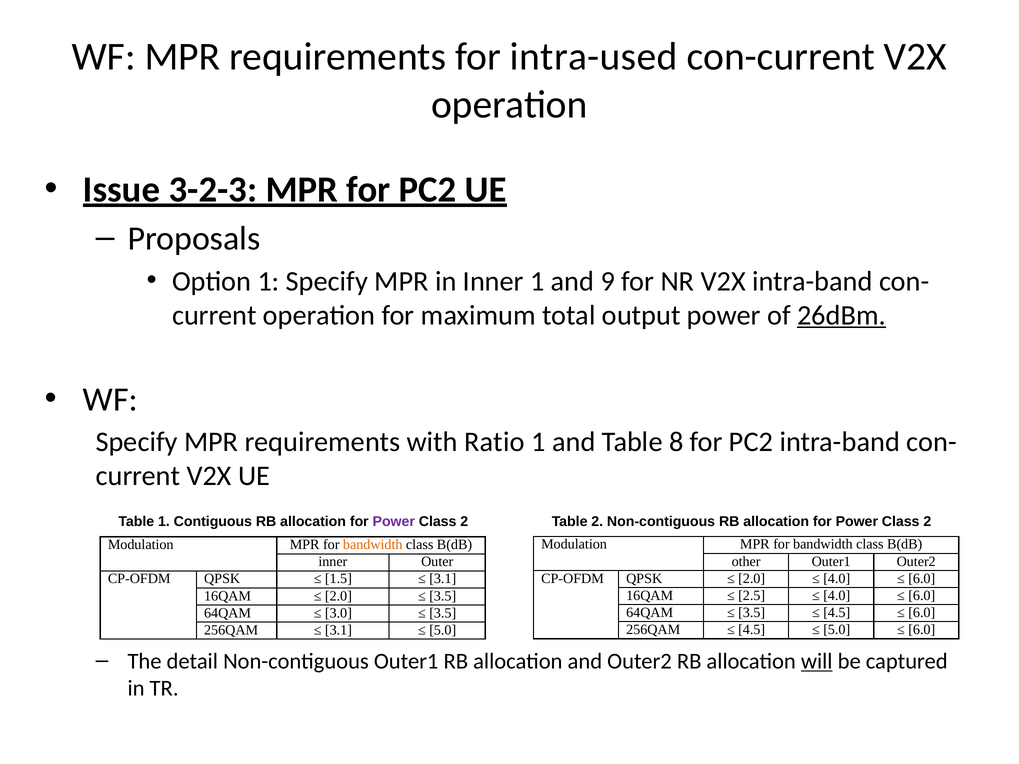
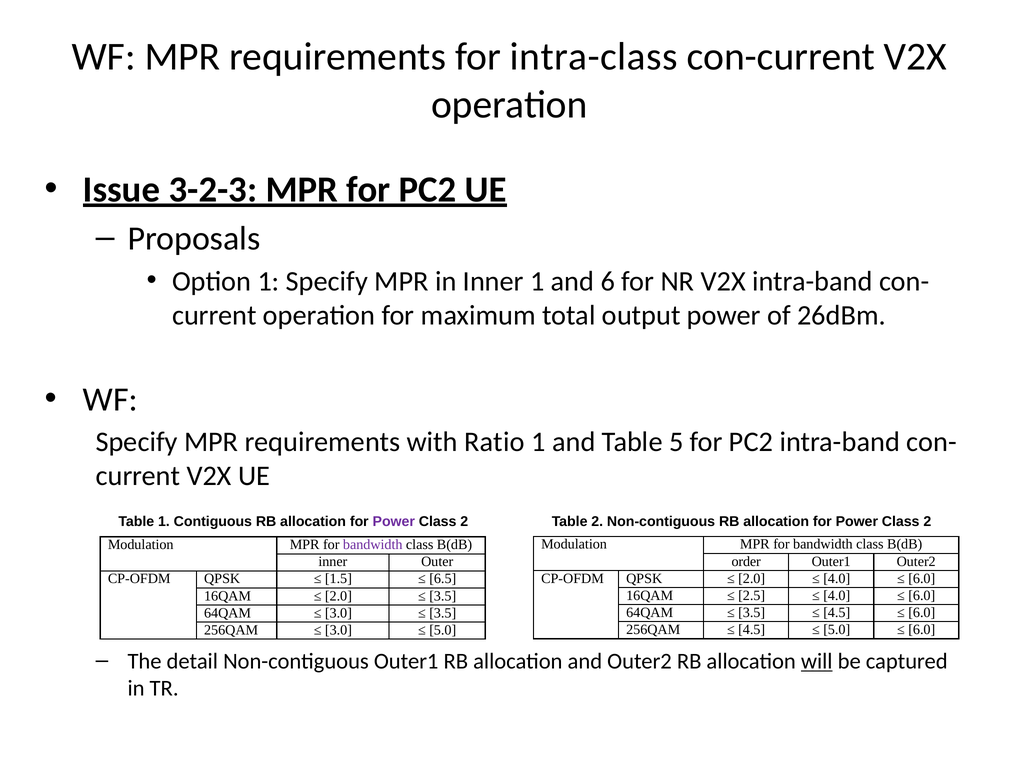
intra-used: intra-used -> intra-class (594, 57)
9: 9 -> 6 (608, 281)
26dBm underline: present -> none (842, 315)
8: 8 -> 5 (676, 442)
bandwidth colour: orange -> purple (373, 545)
other: other -> order (746, 562)
3.1: 3.1 -> 6.5 (443, 579)
3.1: 3.1 -> 3.0 (339, 630)
